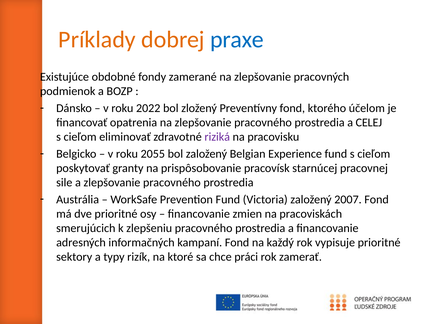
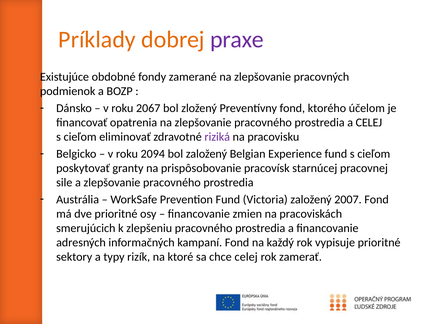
praxe colour: blue -> purple (237, 39)
2022: 2022 -> 2067 (148, 108)
2055: 2055 -> 2094 (153, 154)
chce práci: práci -> celej (246, 257)
